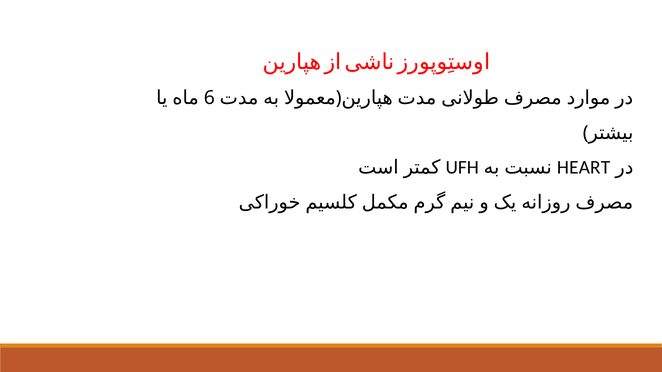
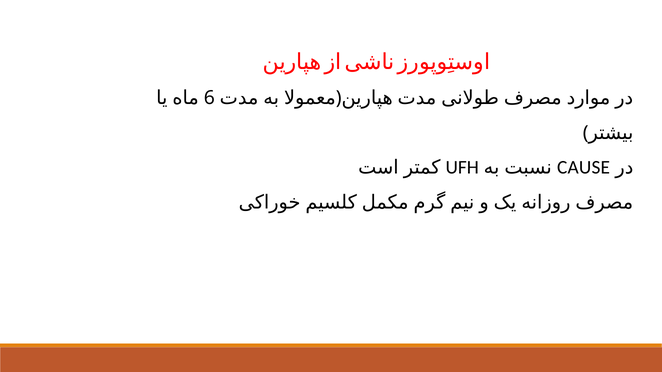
HEART: HEART -> CAUSE (584, 168)
